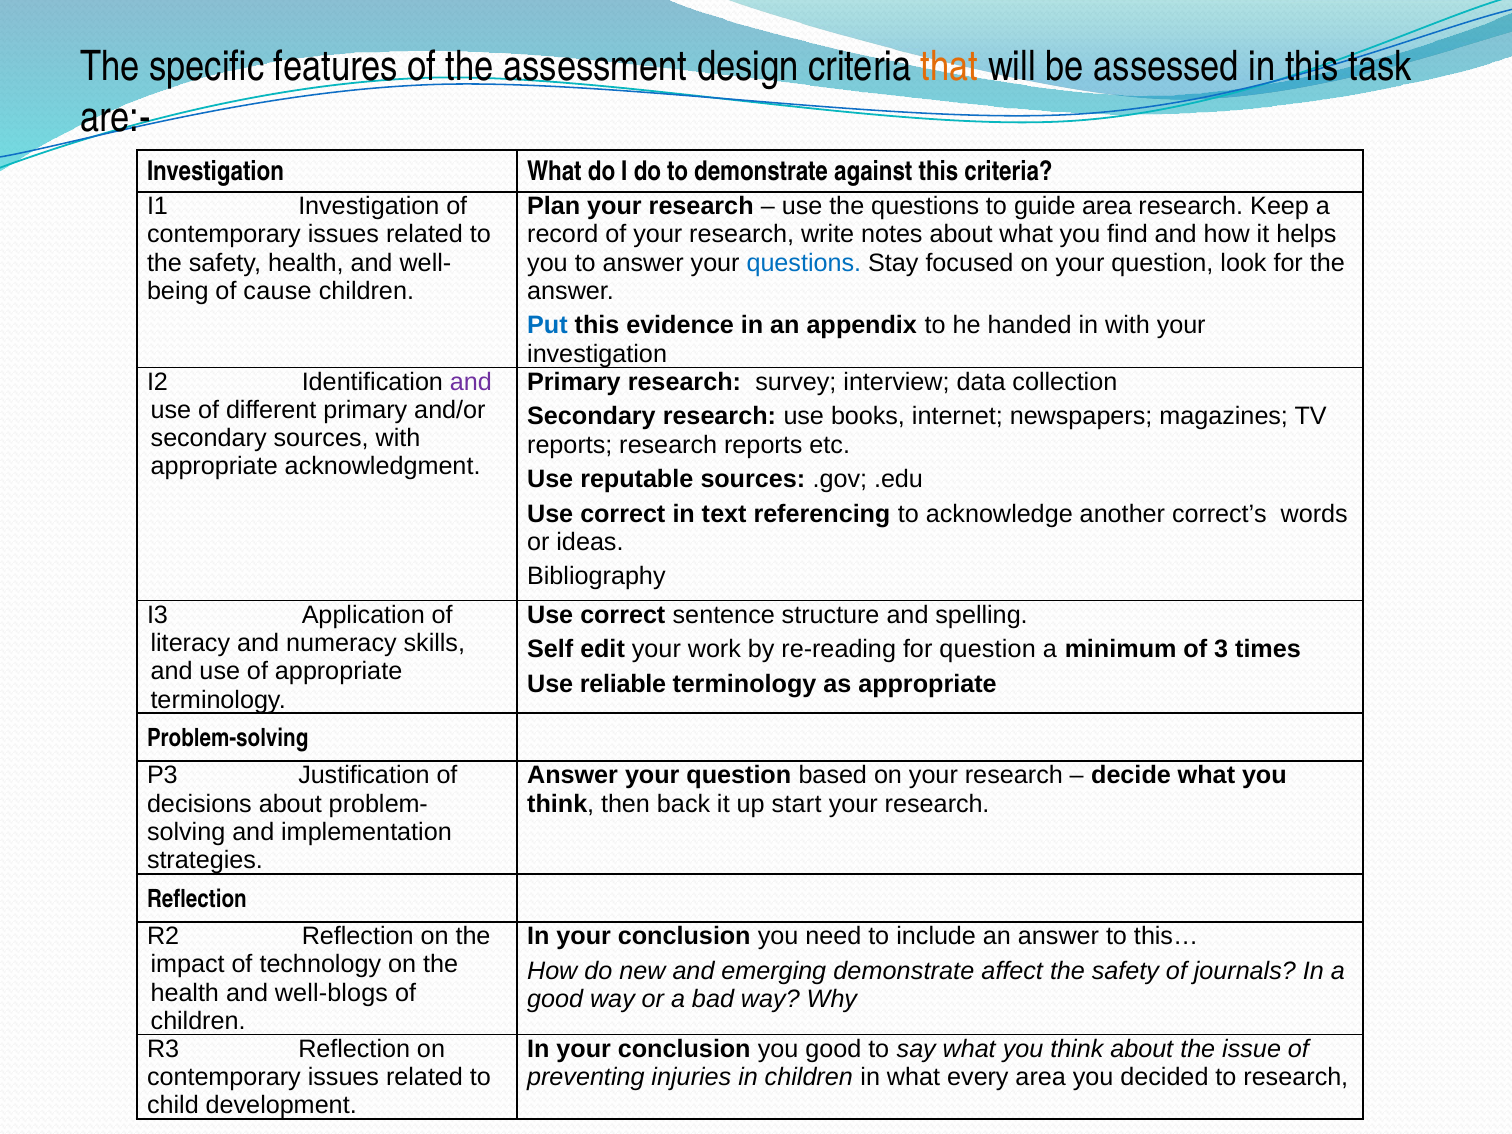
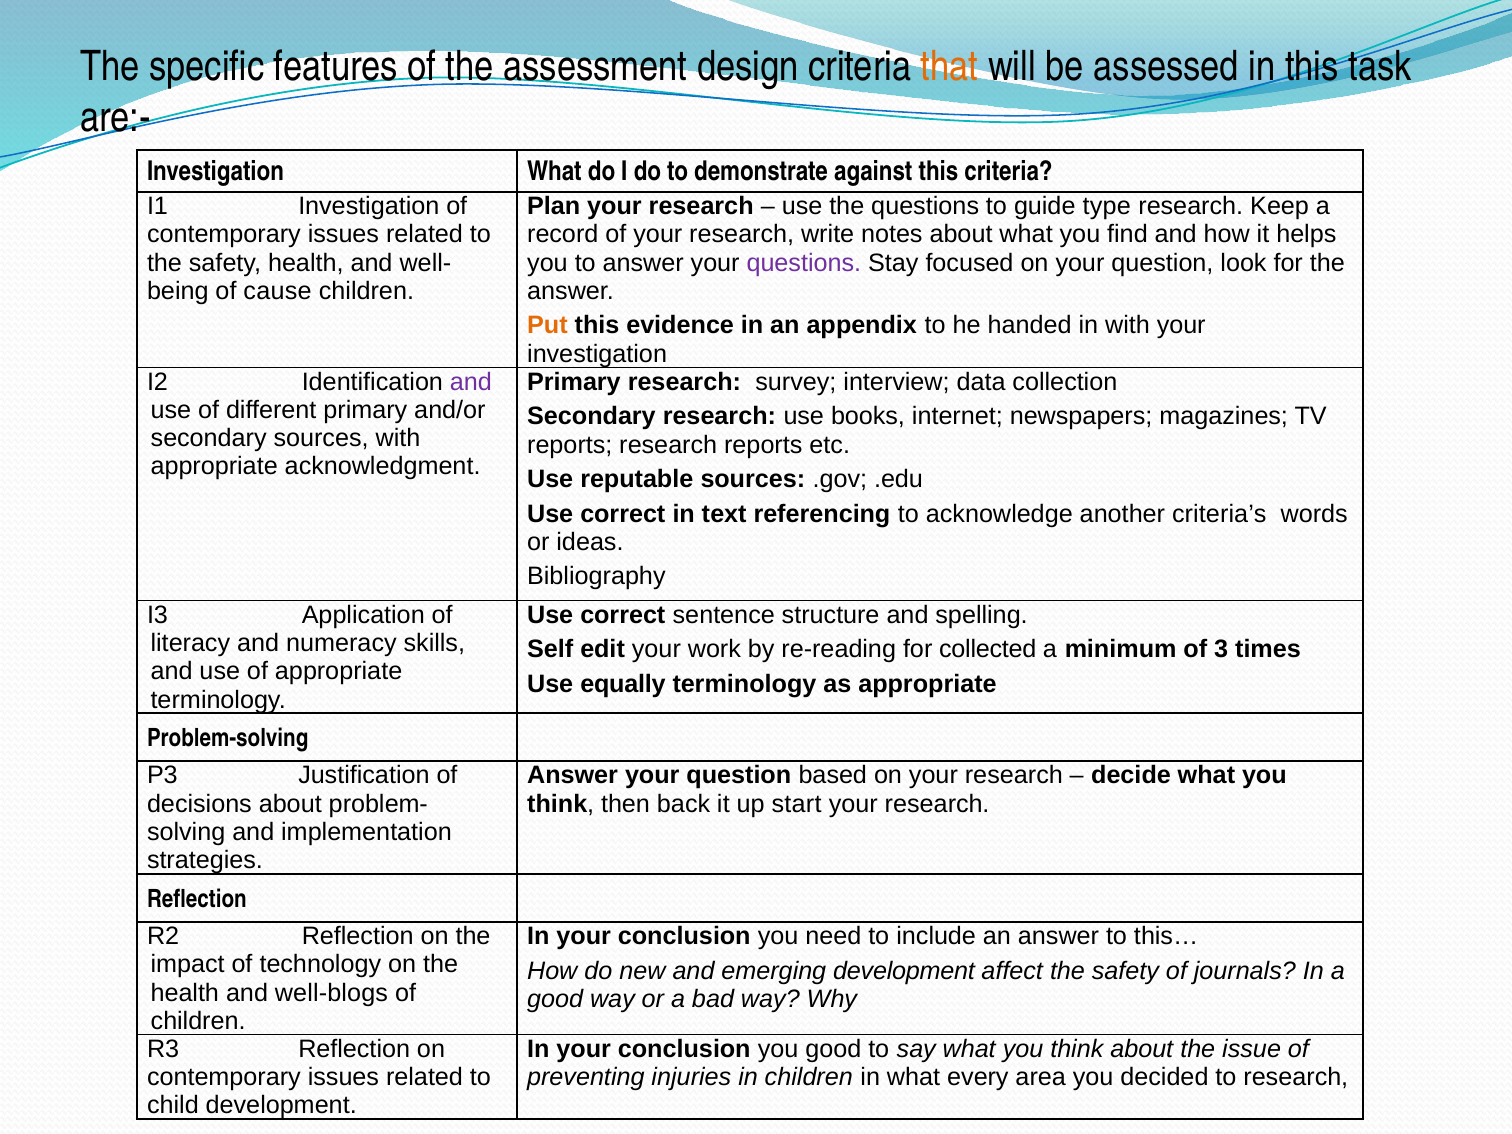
guide area: area -> type (1107, 206)
questions colour: blue -> purple (804, 263)
Put colour: blue -> orange (547, 326)
correct’s: correct’s -> criteria’s (1219, 514)
for question: question -> collected (988, 650)
reliable: reliable -> equally (623, 684)
emerging demonstrate: demonstrate -> development (904, 971)
